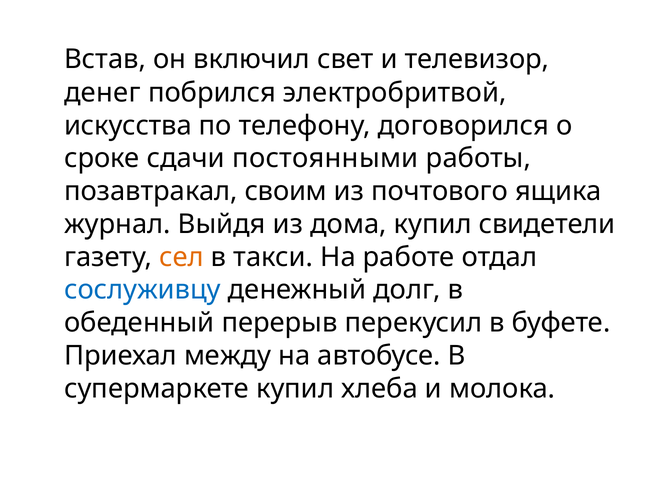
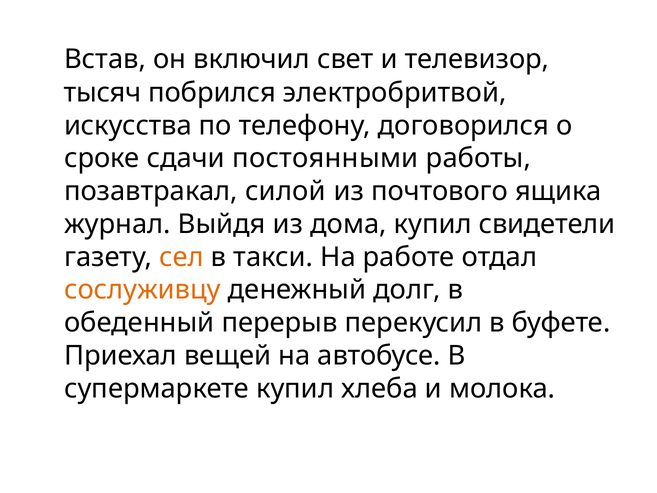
денег: денег -> тысяч (103, 93)
своим: своим -> силой (286, 191)
сослуживцу colour: blue -> orange (142, 290)
между: между -> вещей (228, 355)
